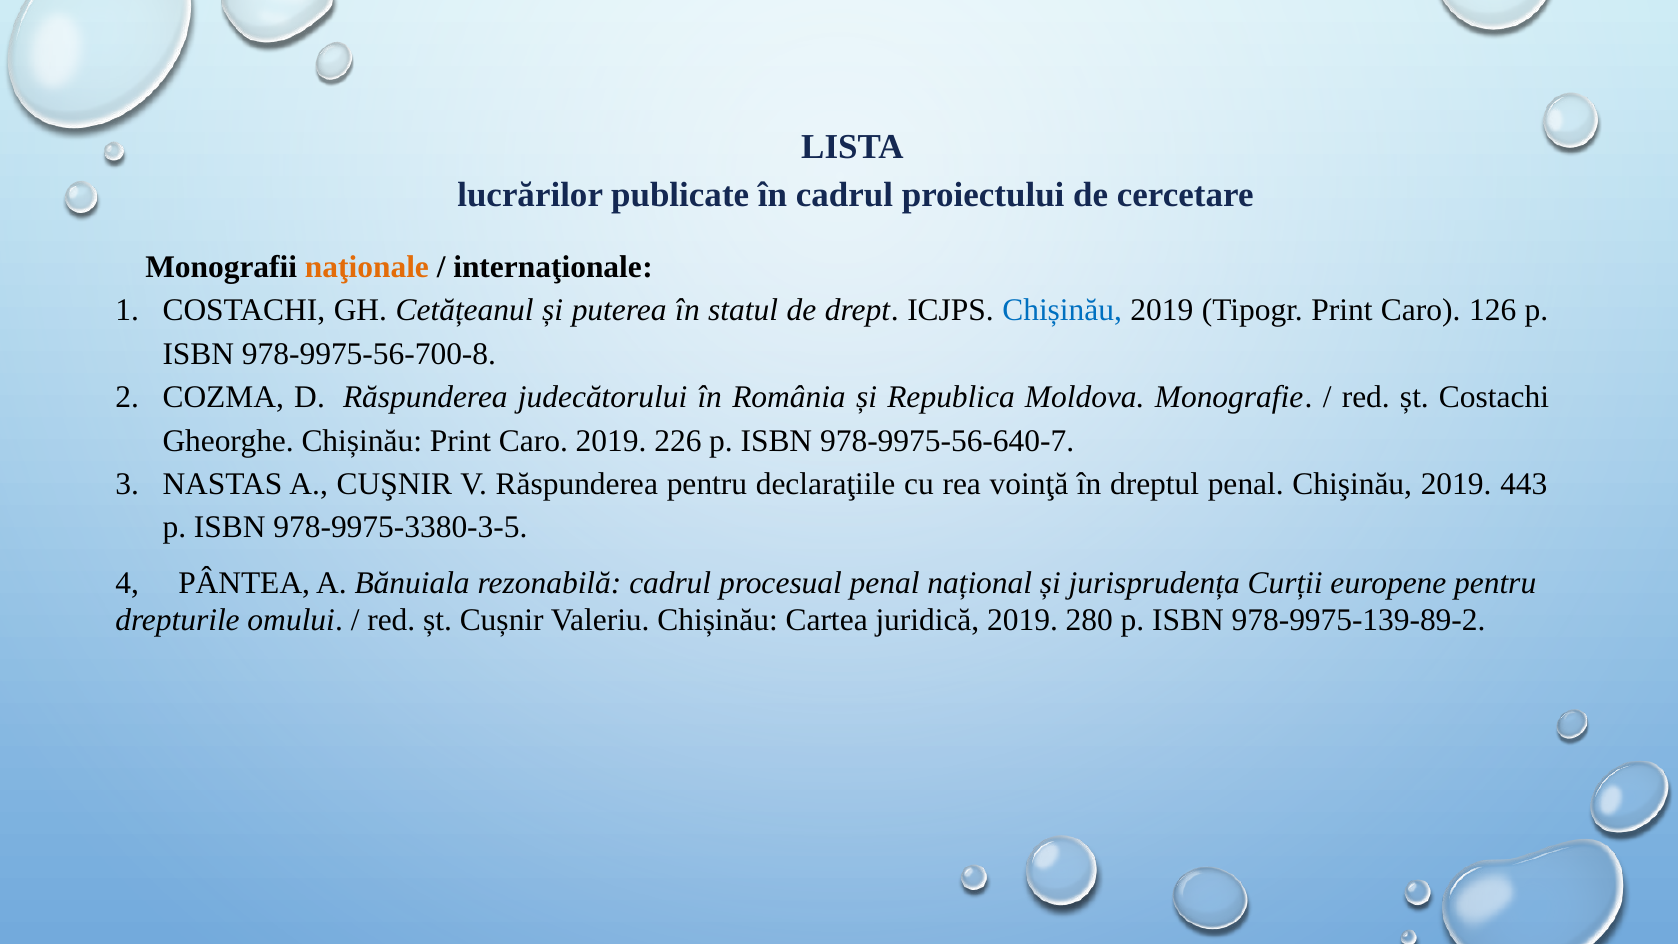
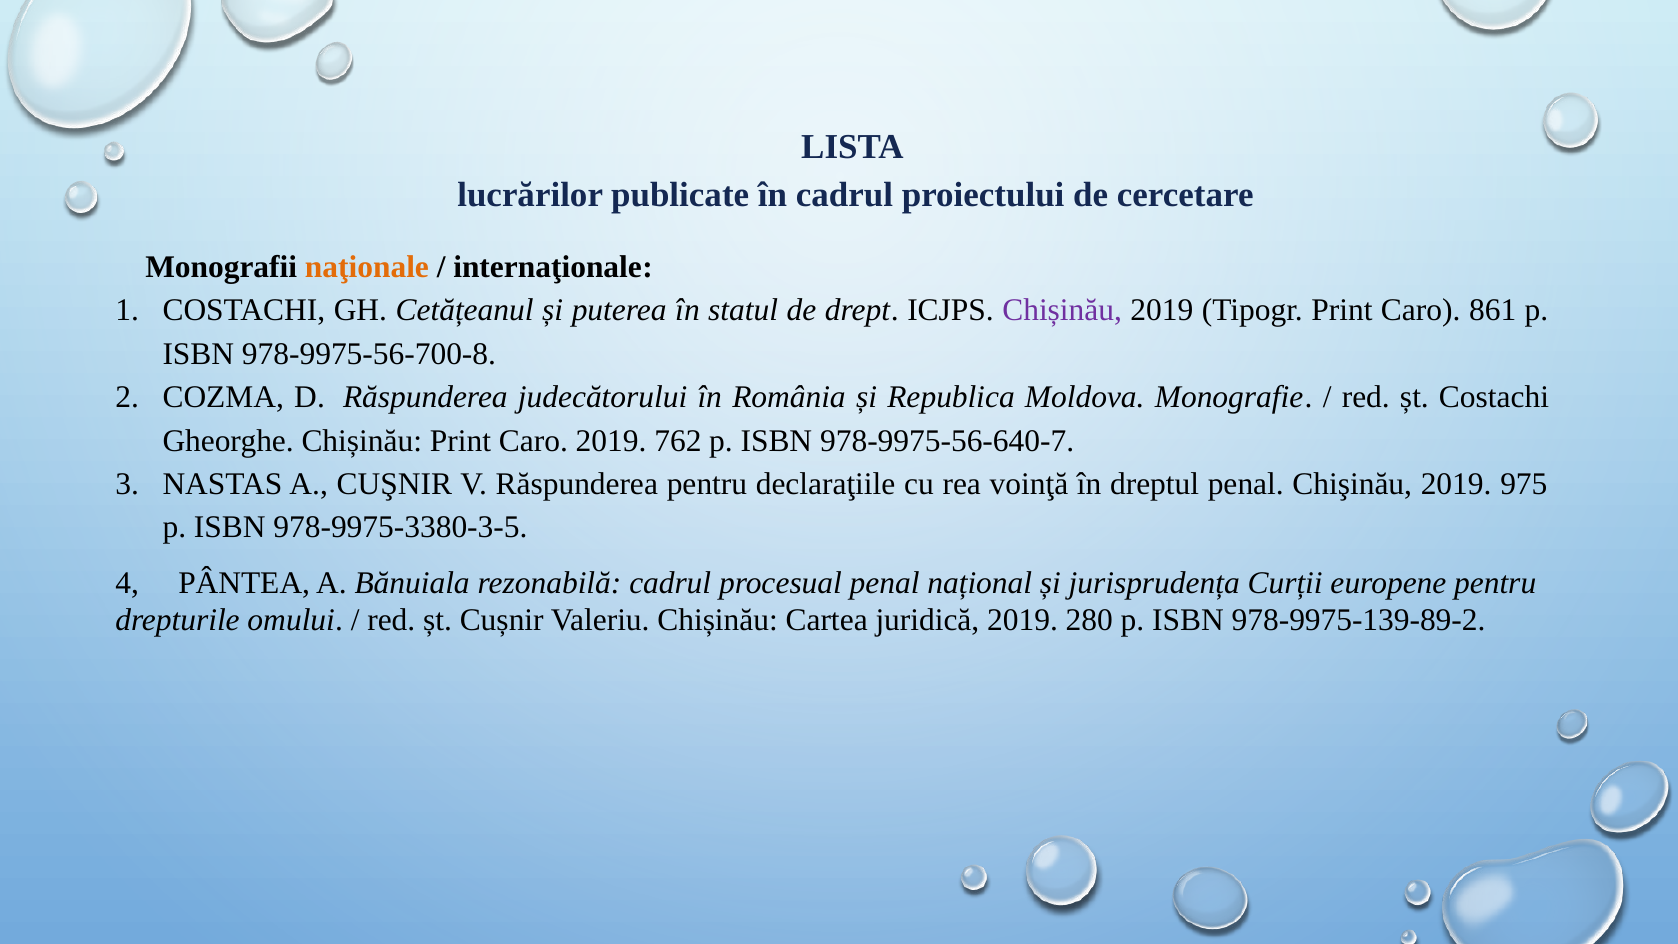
Chișinău colour: blue -> purple (1062, 310)
126: 126 -> 861 (1493, 310)
226: 226 -> 762 (678, 441)
443: 443 -> 975 (1524, 484)
